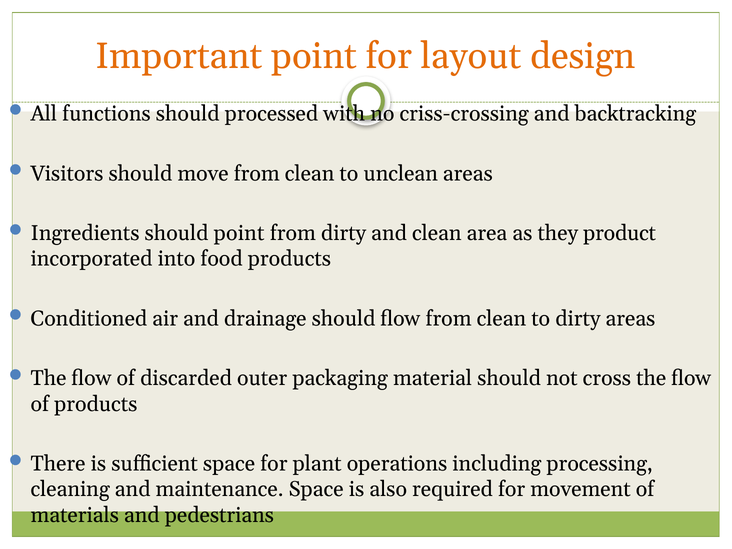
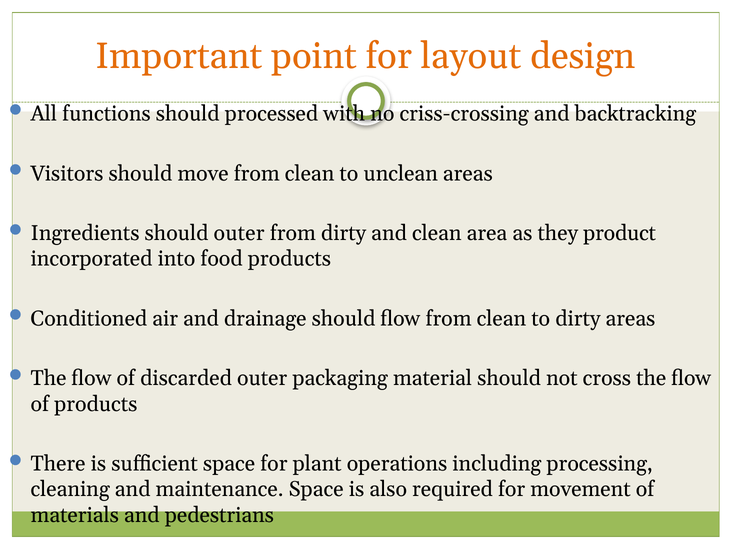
should point: point -> outer (239, 233)
